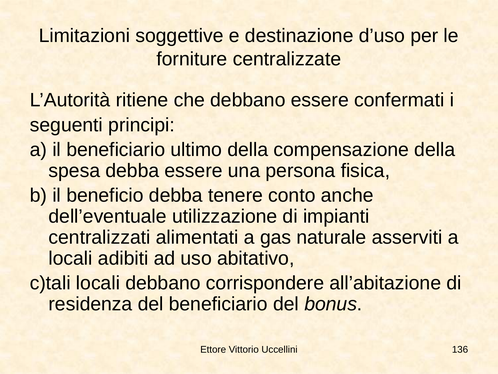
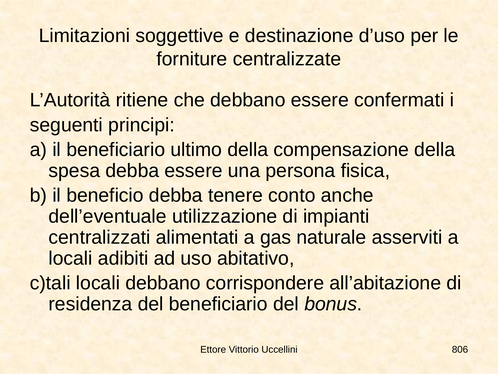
136: 136 -> 806 (460, 349)
